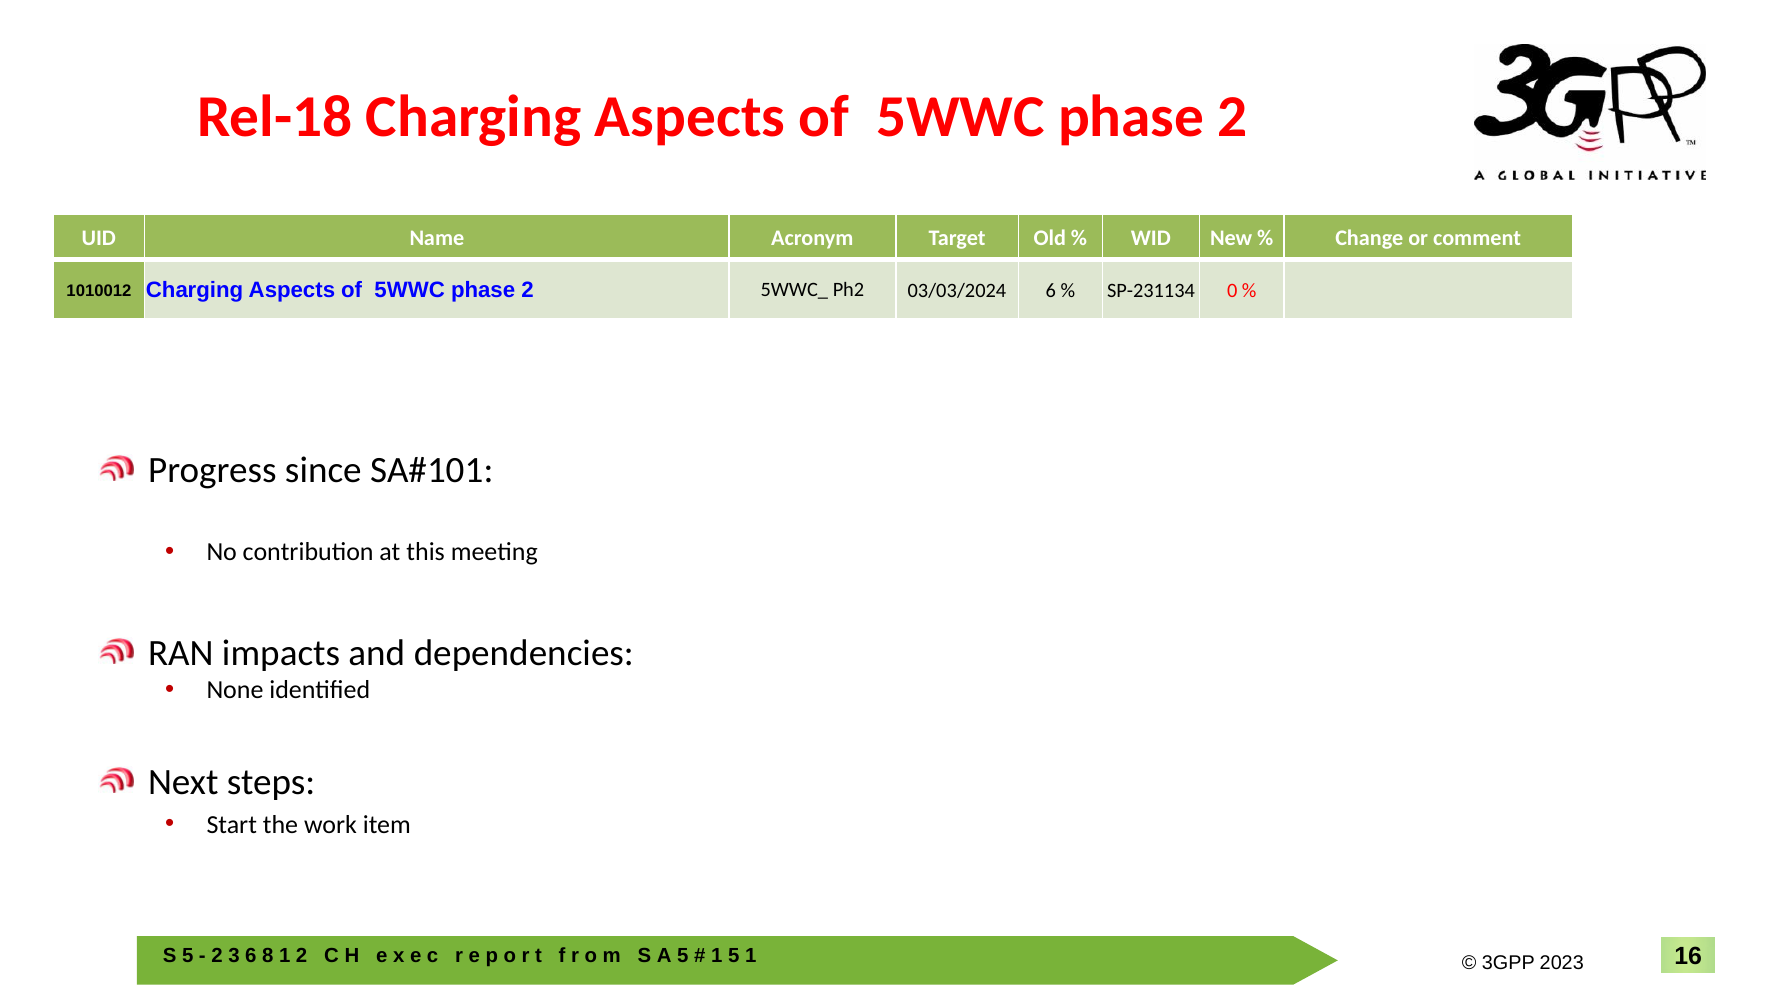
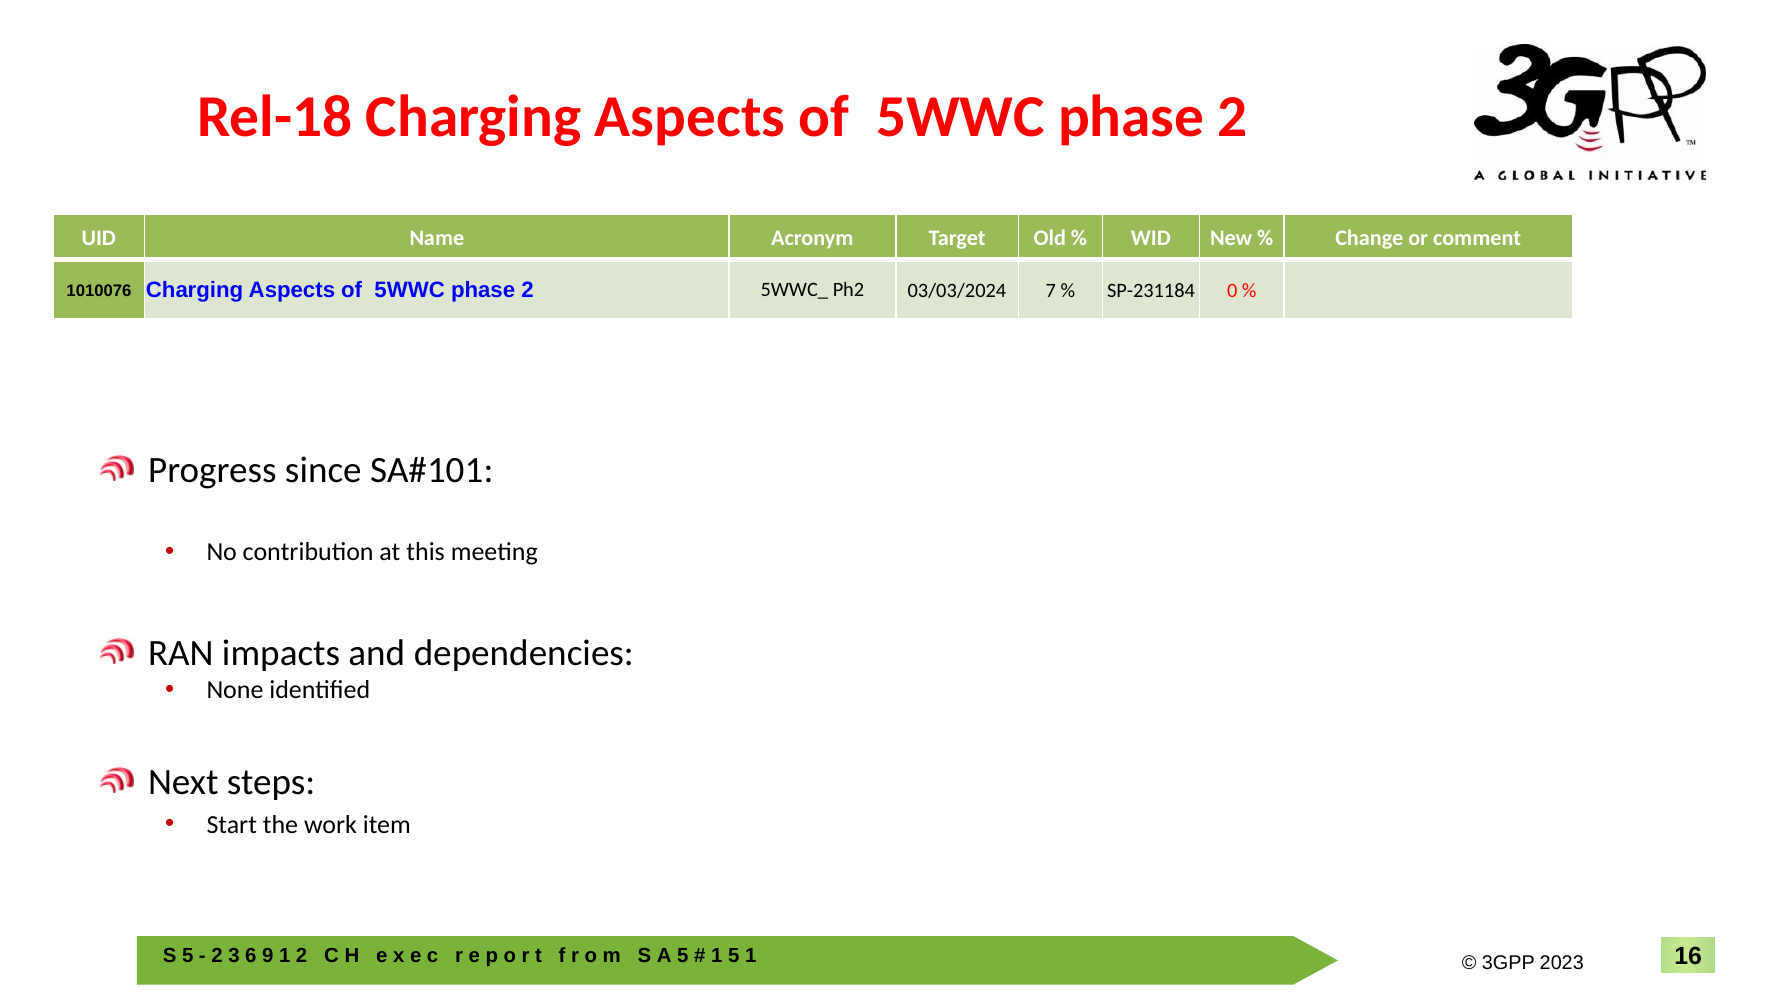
1010012: 1010012 -> 1010076 (99, 291)
03/03/2024 6: 6 -> 7 (1051, 291)
SP-231134: SP-231134 -> SP-231184 (1151, 291)
8: 8 -> 9 (268, 956)
